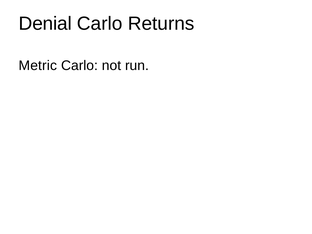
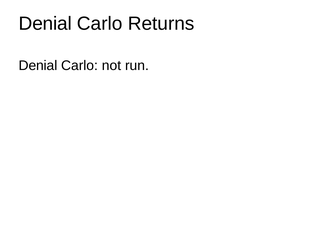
Metric: Metric -> Denial (38, 65)
